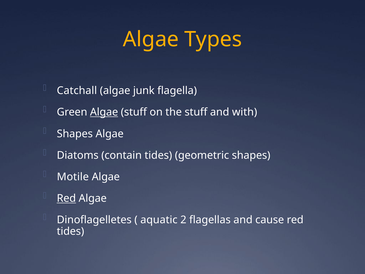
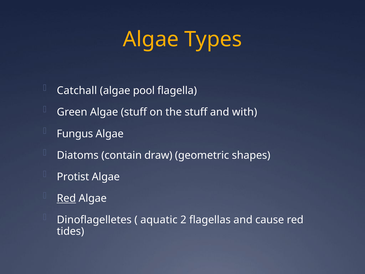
junk: junk -> pool (144, 91)
Algae underline: present -> none (104, 112)
Shapes: Shapes -> Fungus (75, 134)
contain tides: tides -> draw (158, 155)
Motile: Motile -> Protist (73, 177)
